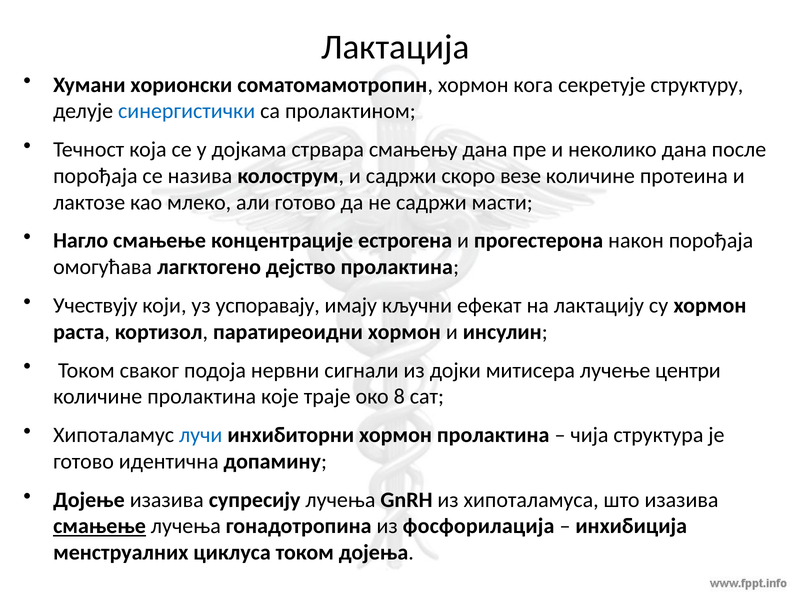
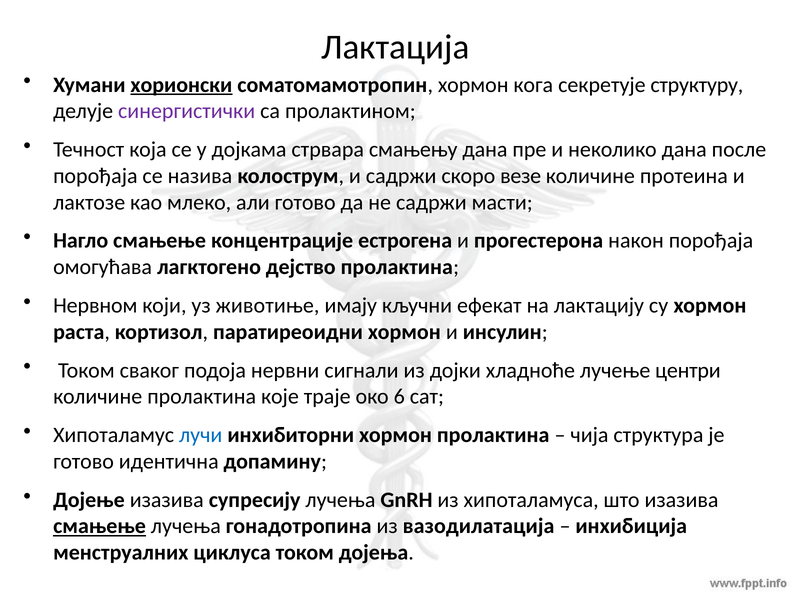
хорионски underline: none -> present (181, 85)
синергистички colour: blue -> purple (187, 111)
Учествују: Учествују -> Нервном (95, 306)
успоравају: успоравају -> животиње (268, 306)
митисера: митисера -> хладноће (530, 370)
8: 8 -> 6 (399, 397)
фосфорилација: фосфорилација -> вазодилатација (479, 526)
